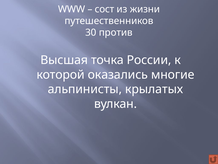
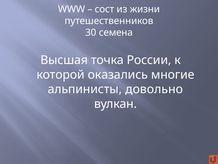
против: против -> семена (116, 32)
крылатых: крылатых -> довольно (154, 89)
